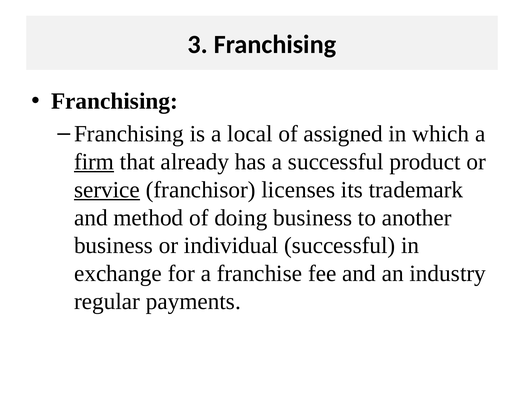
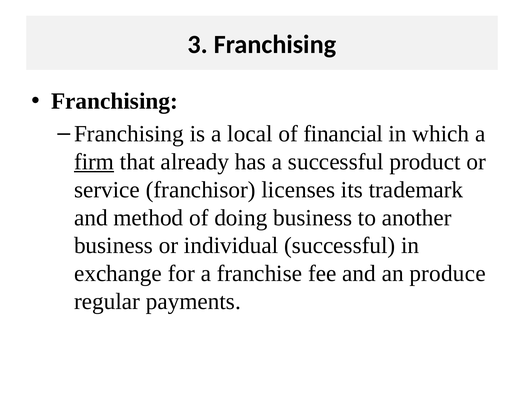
assigned: assigned -> financial (343, 134)
service underline: present -> none (107, 190)
industry: industry -> produce (448, 274)
